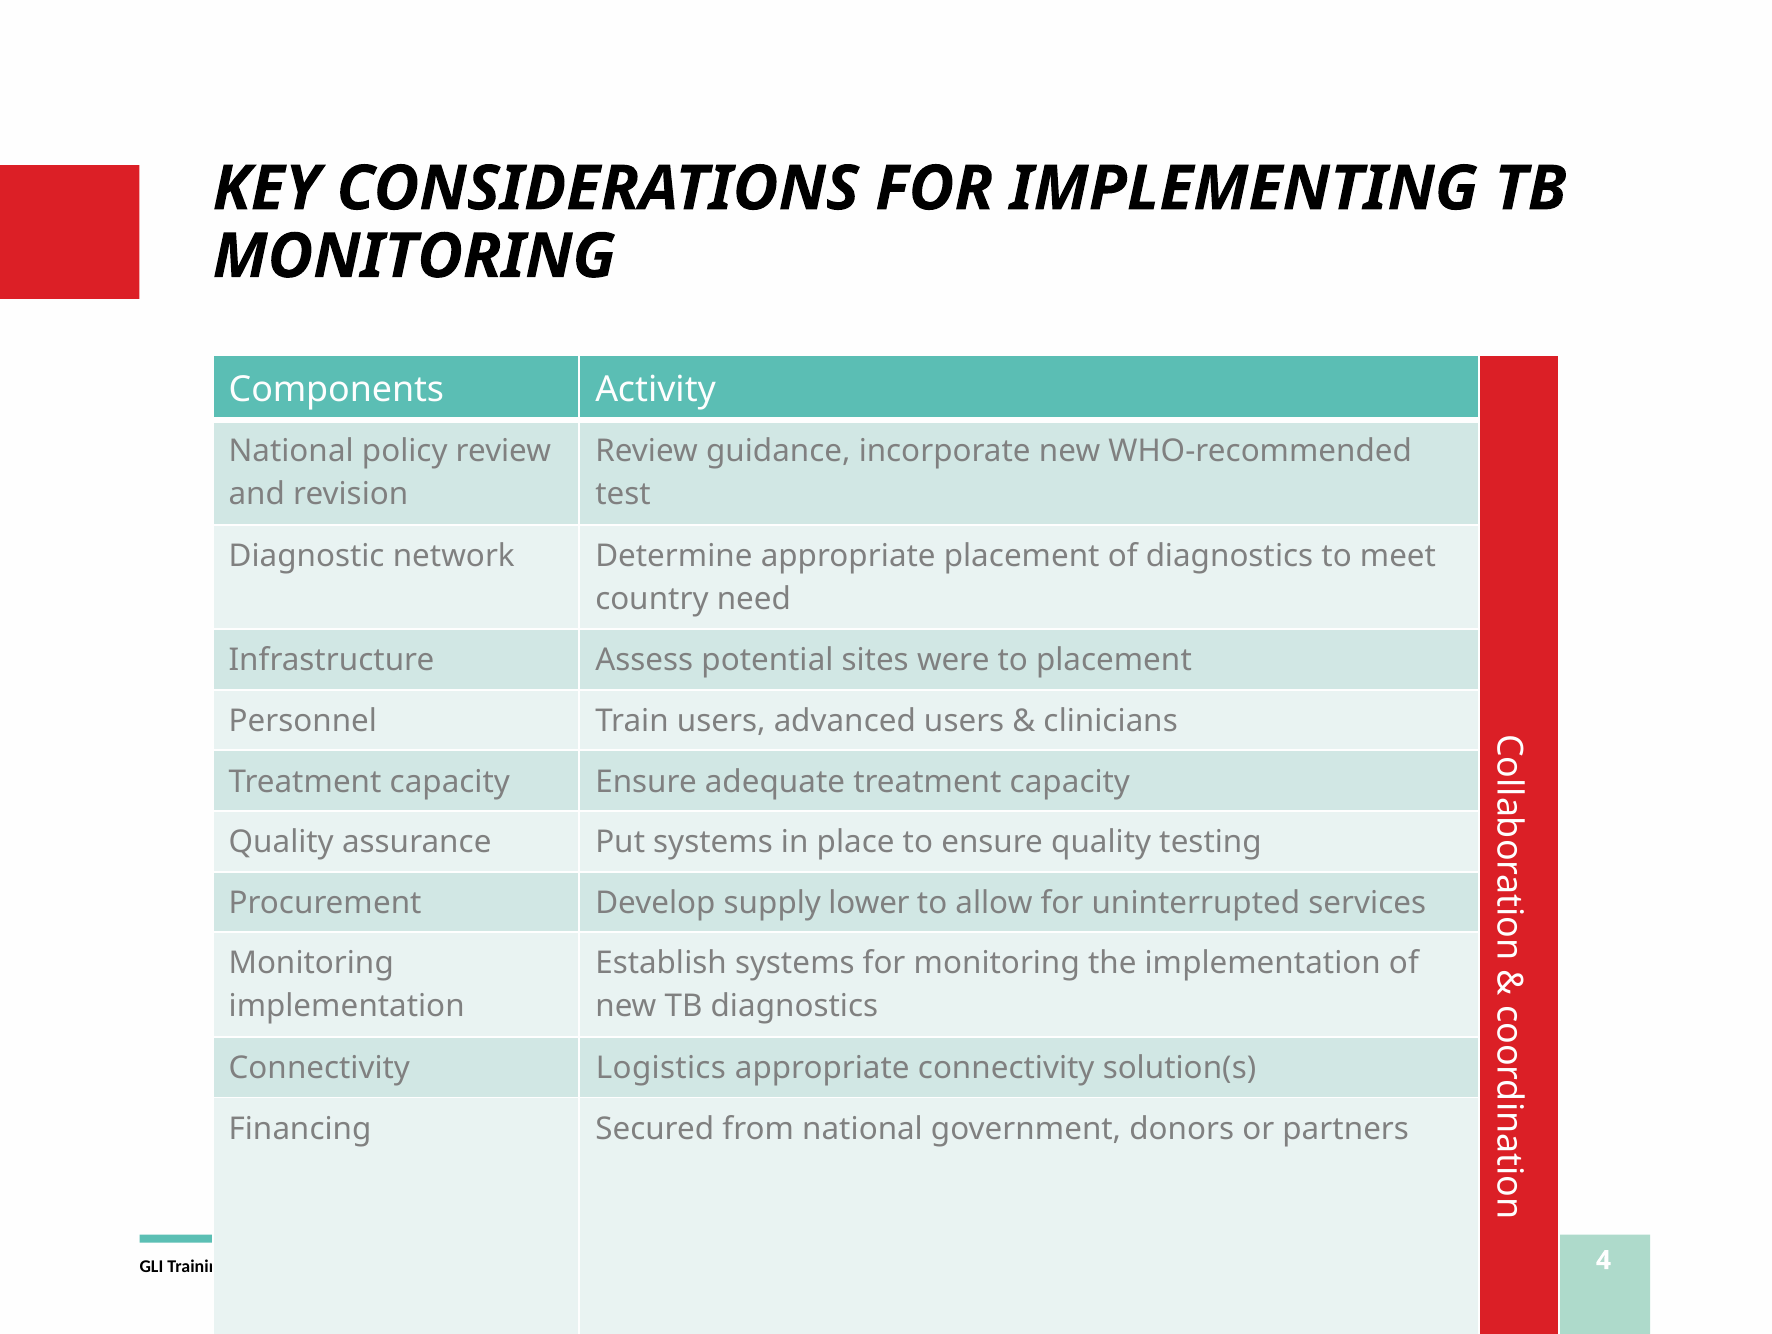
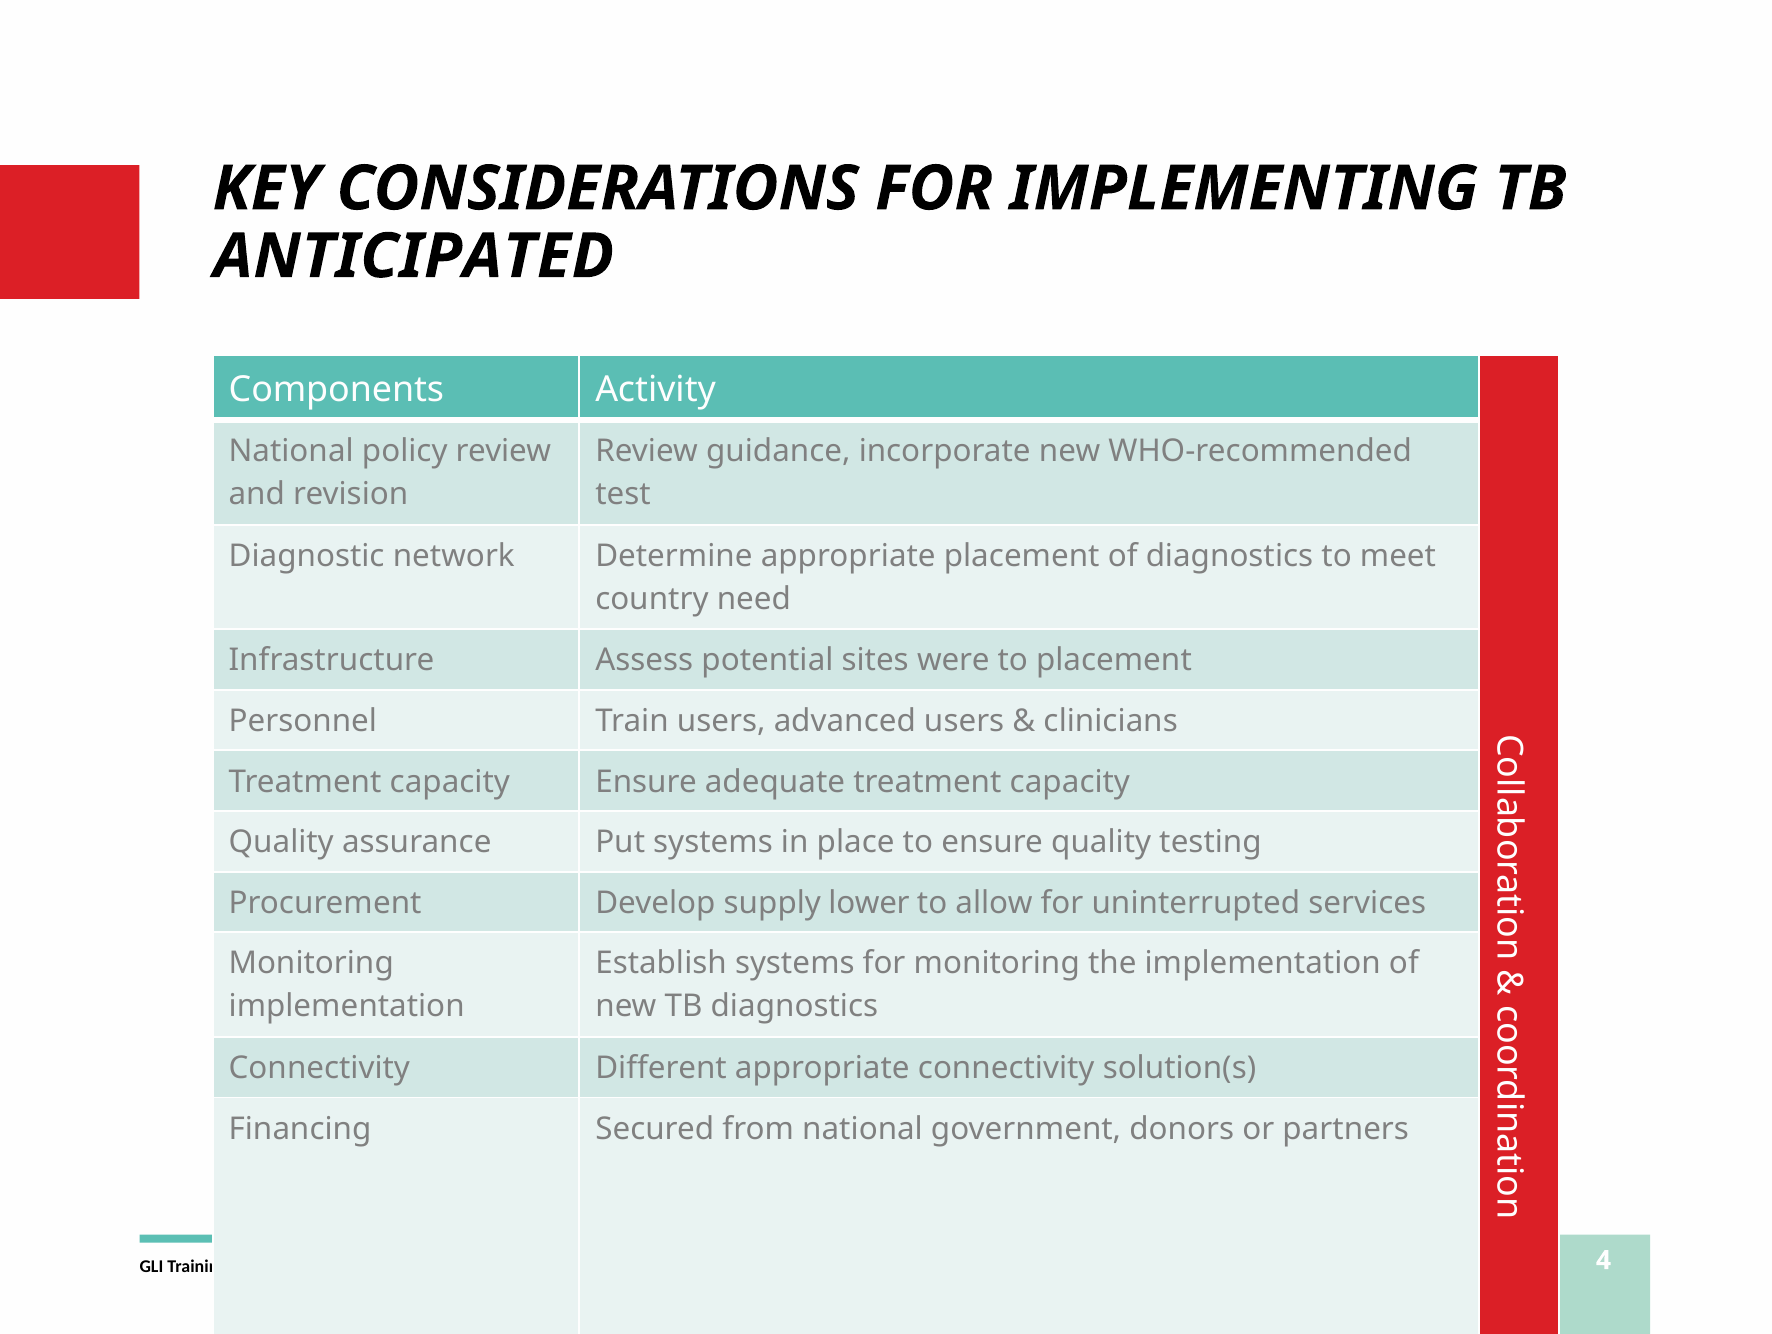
MONITORING: MONITORING -> ANTICIPATED (414, 256)
Logistics: Logistics -> Different (661, 1068)
